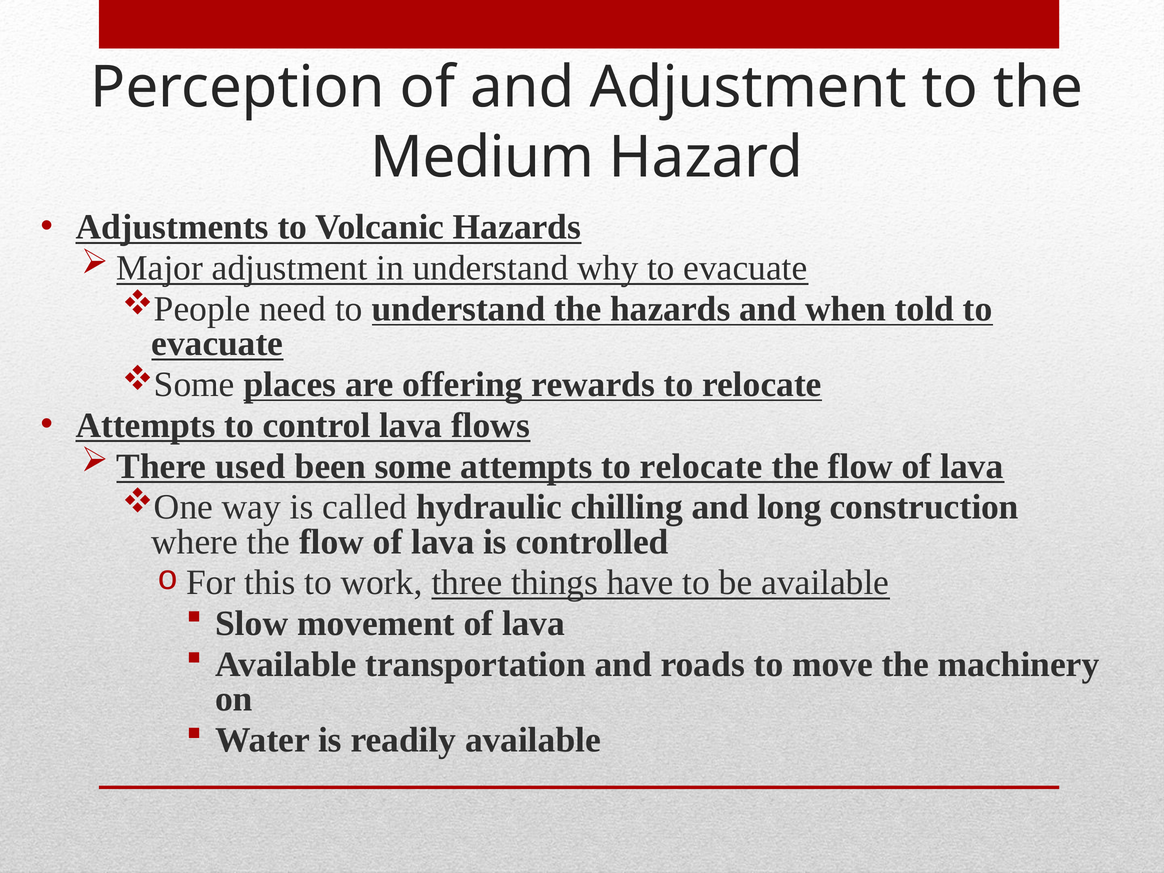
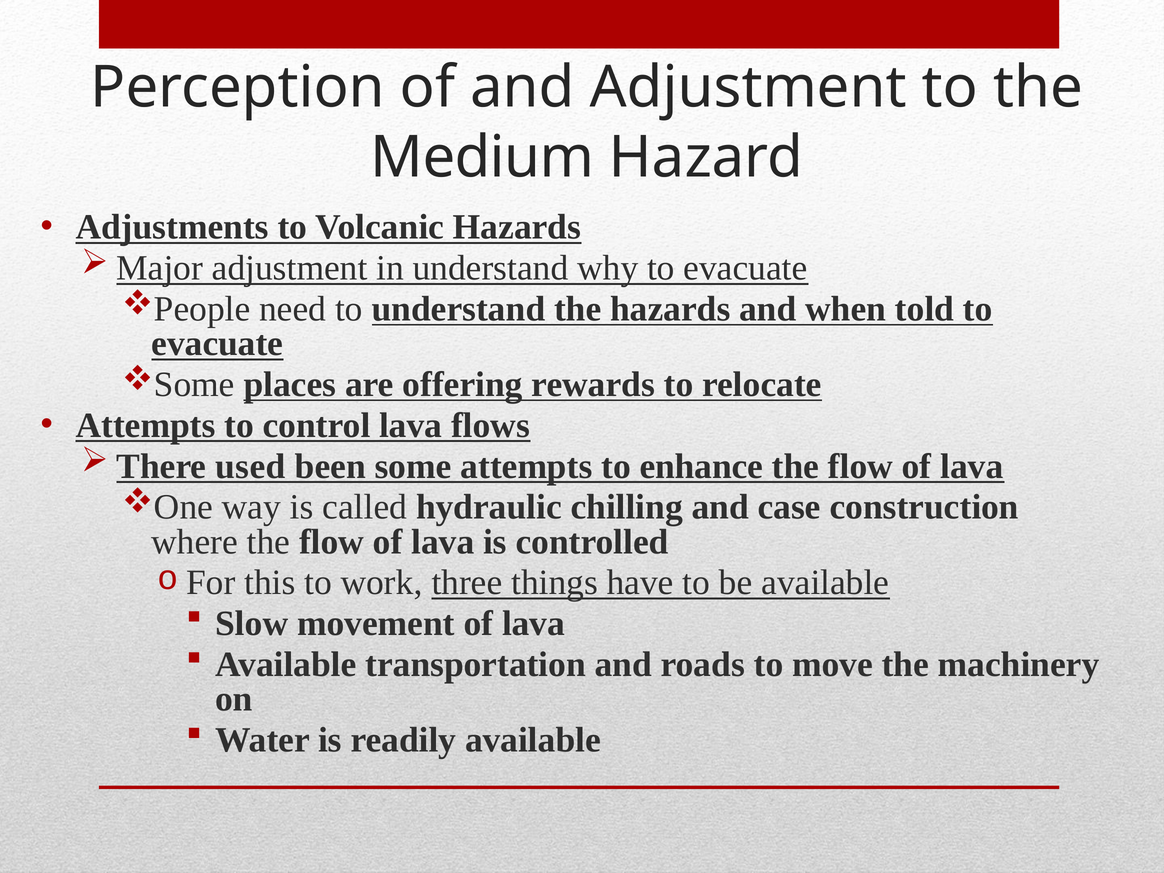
attempts to relocate: relocate -> enhance (701, 466)
long: long -> case (789, 507)
